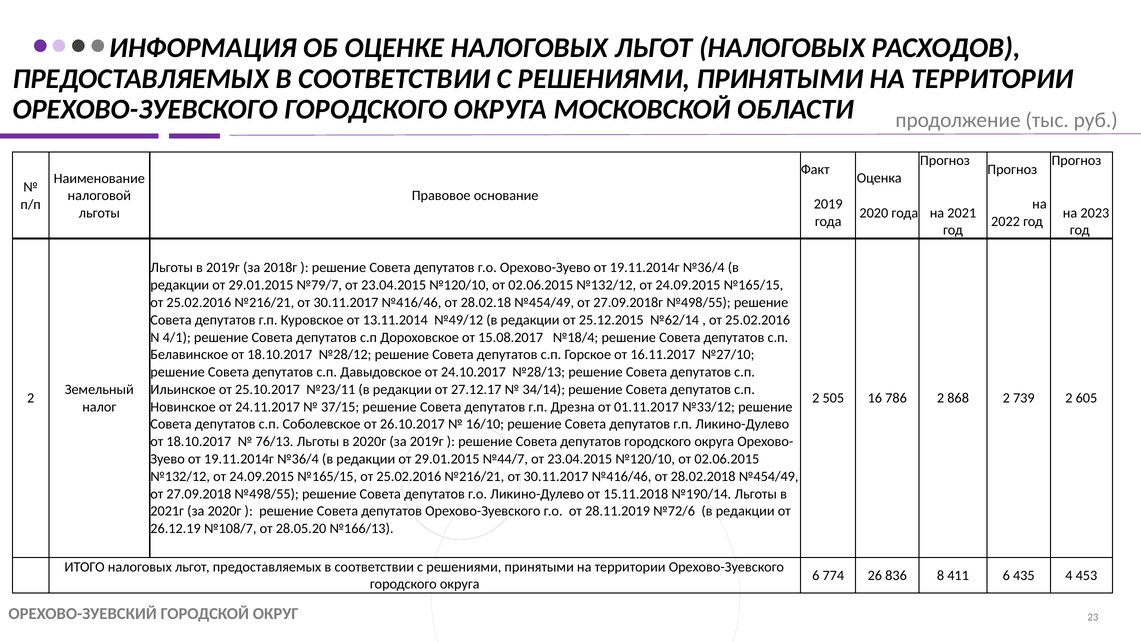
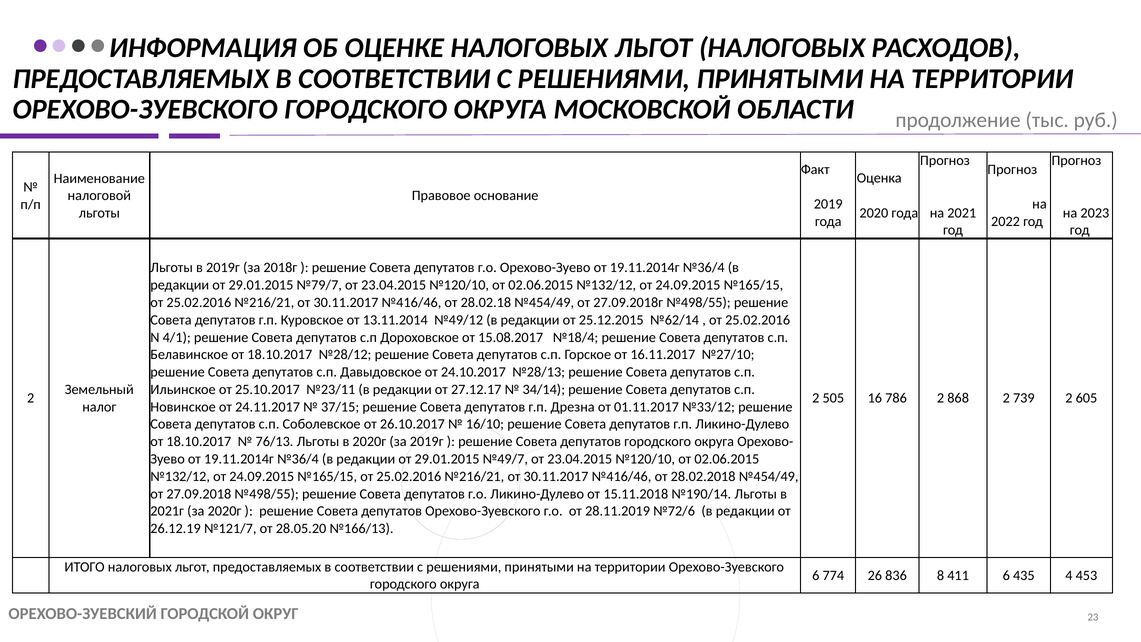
№44/7: №44/7 -> №49/7 (505, 459)
№108/7: №108/7 -> №121/7 (230, 528)
